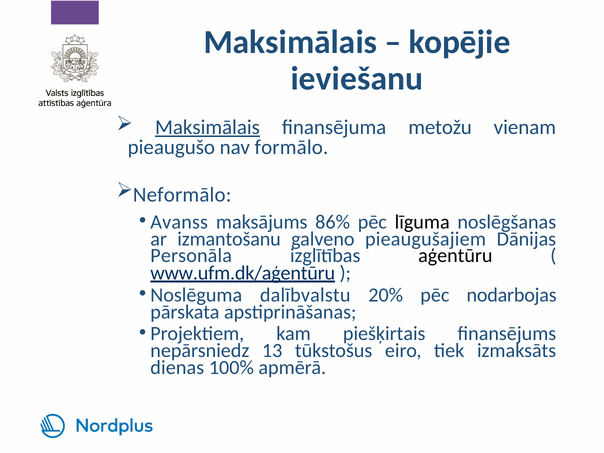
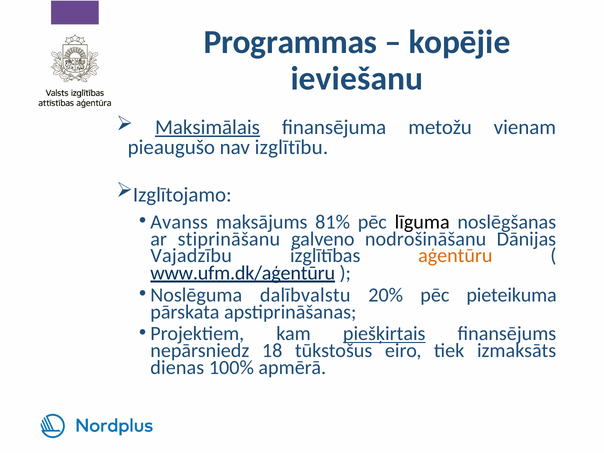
Maksimālais: Maksimālais -> Programmas (290, 42)
formālo: formālo -> izglītību (291, 147)
Neformālo: Neformālo -> Izglītojamo (182, 195)
86%: 86% -> 81% (333, 222)
izmantošanu: izmantošanu -> stiprināšanu (229, 239)
pieaugušajiem: pieaugušajiem -> nodrošināšanu (426, 239)
Personāla: Personāla -> Vajadzību (191, 256)
aģentūru colour: black -> orange (455, 256)
nodarbojas: nodarbojas -> pieteikuma (512, 295)
piešķirtais underline: none -> present (384, 334)
13: 13 -> 18 (272, 351)
